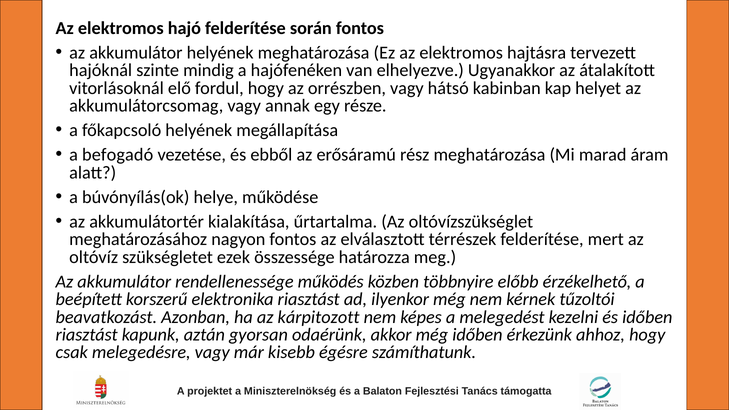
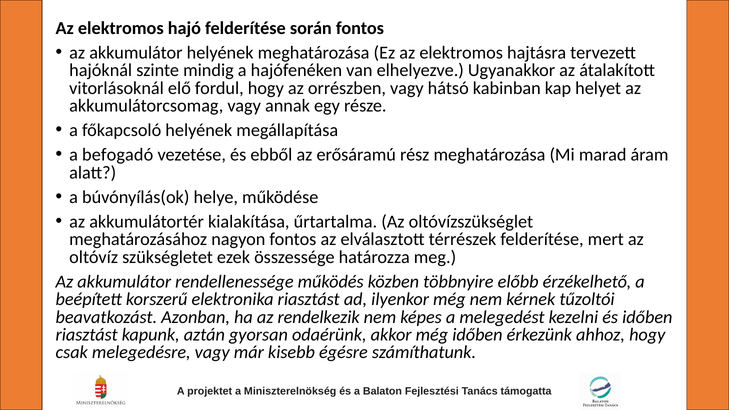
kárpitozott: kárpitozott -> rendelkezik (319, 317)
